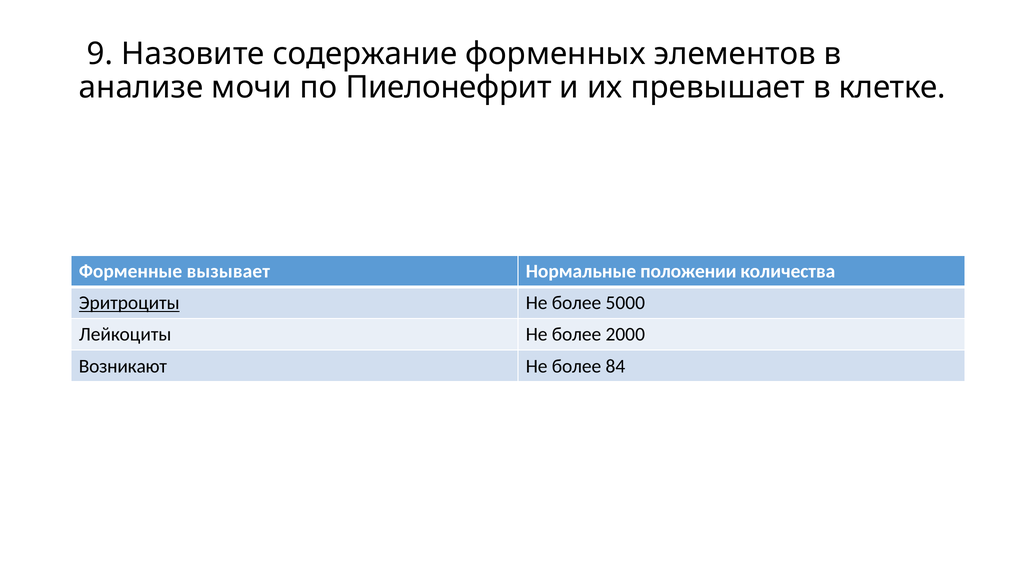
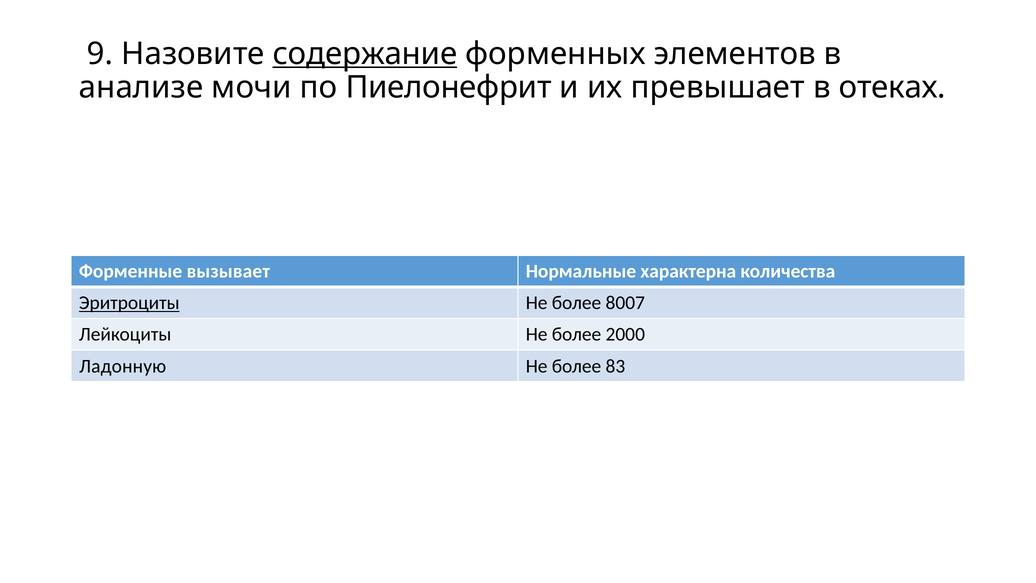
содержание underline: none -> present (365, 54)
клетке: клетке -> отеках (892, 88)
положении: положении -> характерна (688, 271)
5000: 5000 -> 8007 (625, 303)
Возникают: Возникают -> Ладонную (123, 366)
84: 84 -> 83 (615, 366)
